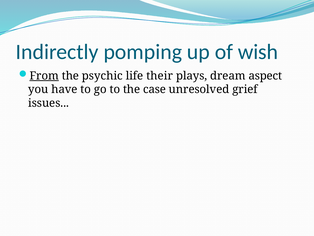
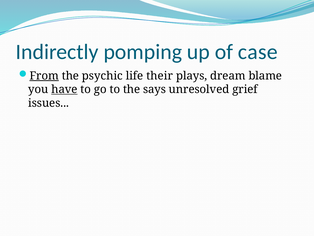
wish: wish -> case (258, 52)
aspect: aspect -> blame (265, 76)
have underline: none -> present (64, 89)
case: case -> says (155, 89)
